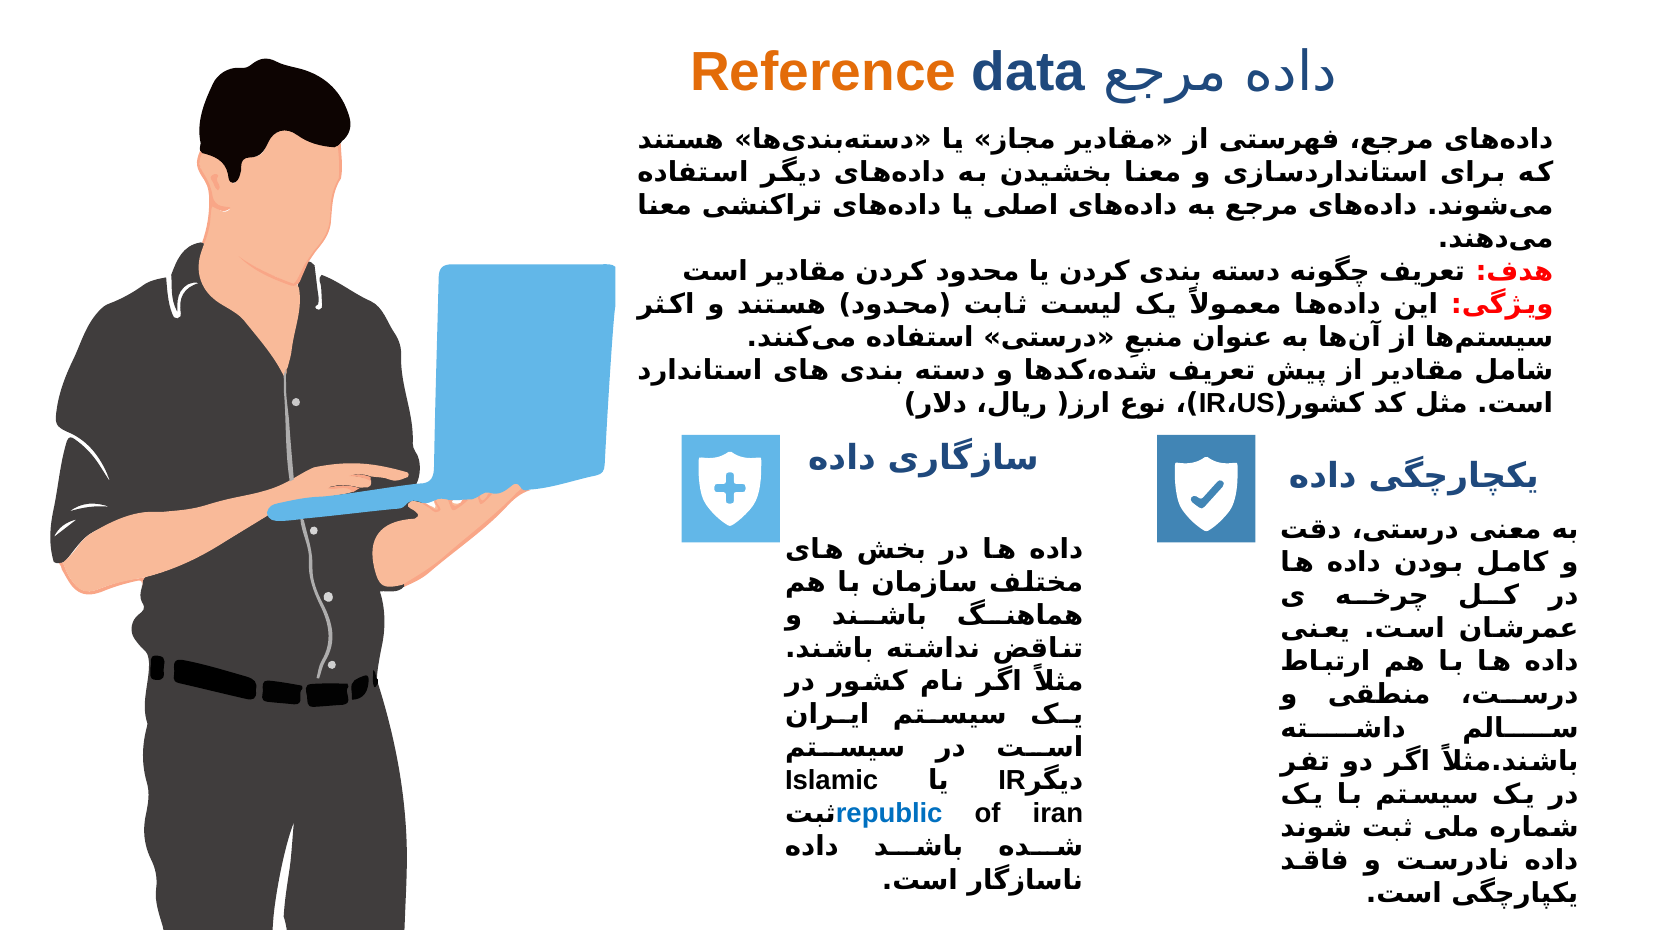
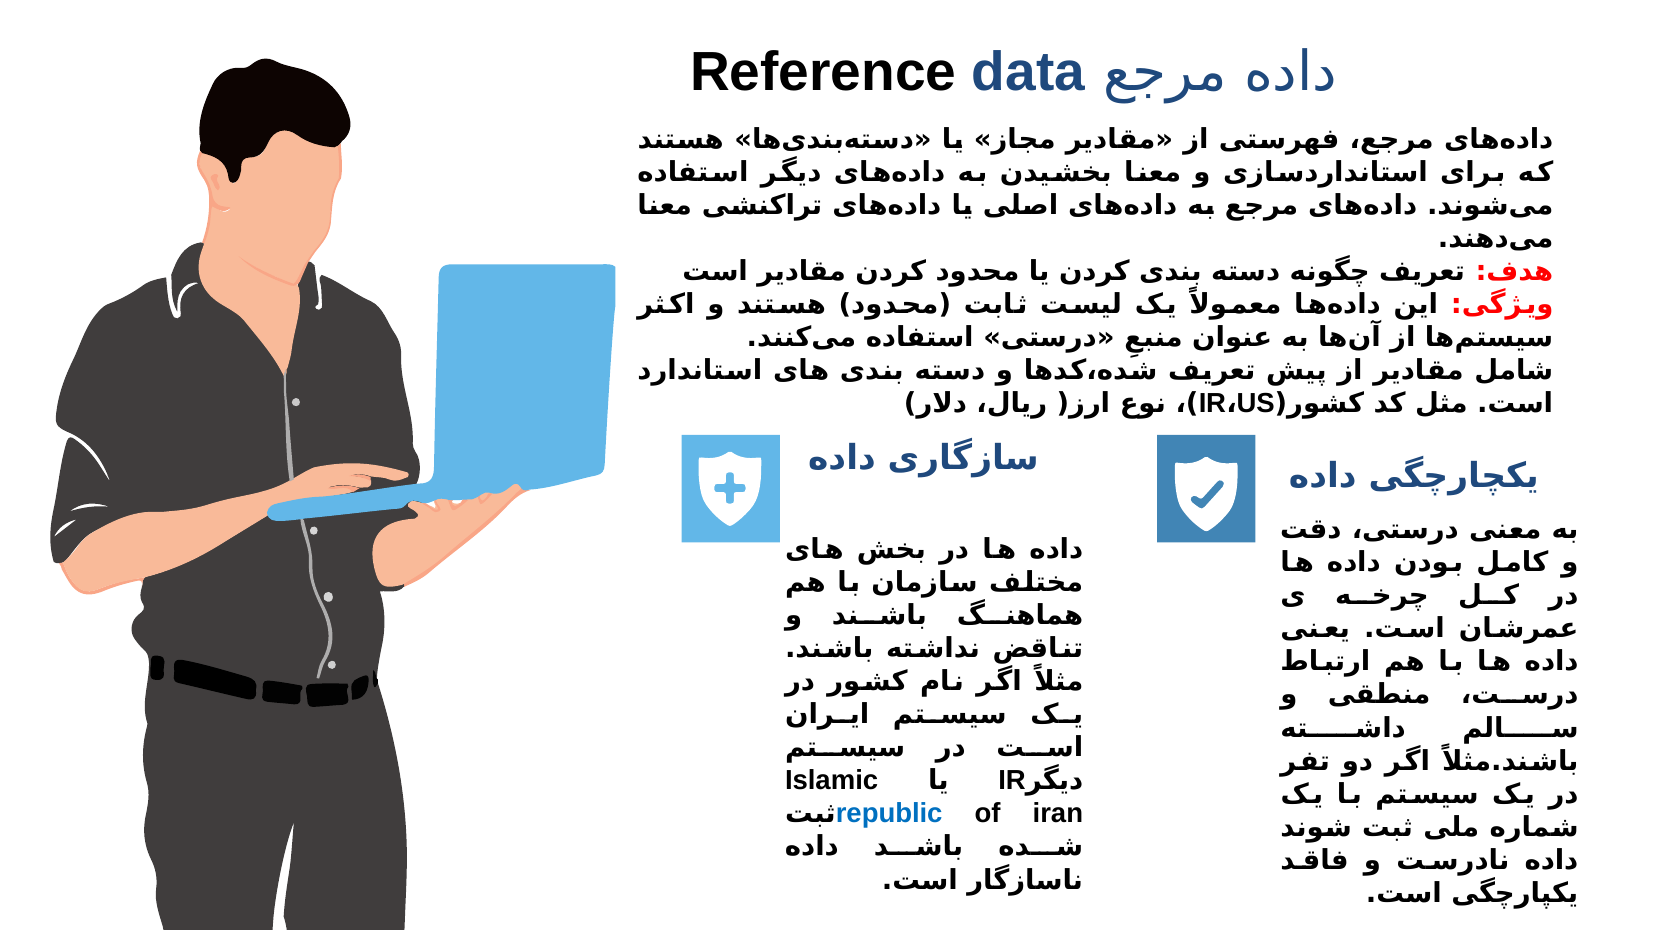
Reference colour: orange -> black (823, 72)
